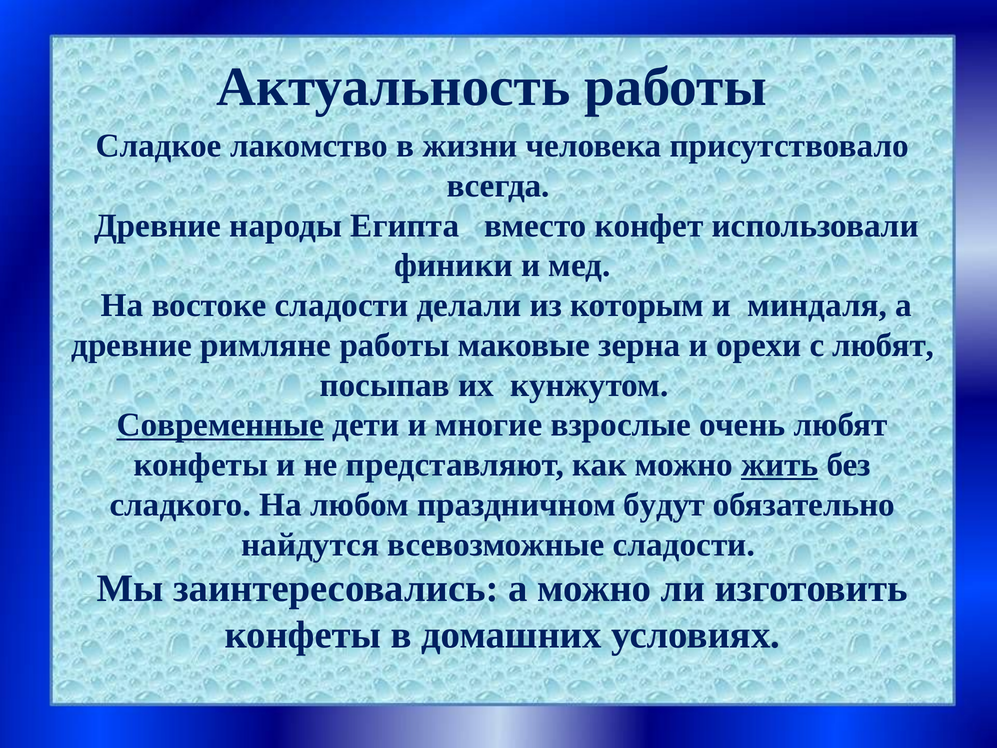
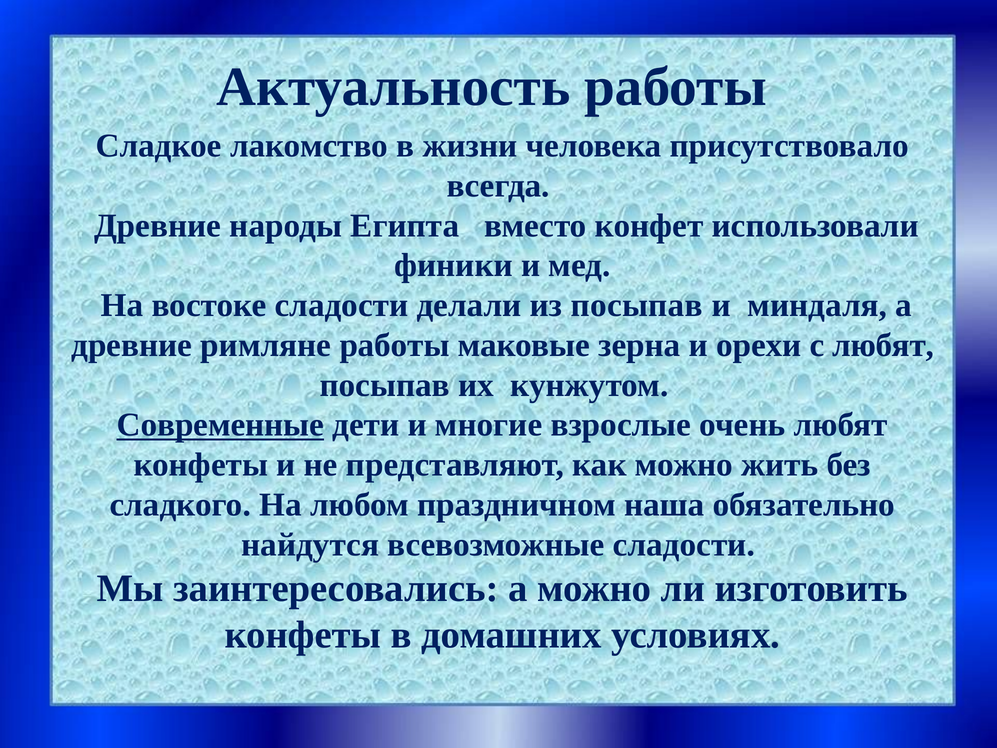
из которым: которым -> посыпав (637, 305)
жить underline: present -> none (780, 465)
будут: будут -> наша (664, 505)
